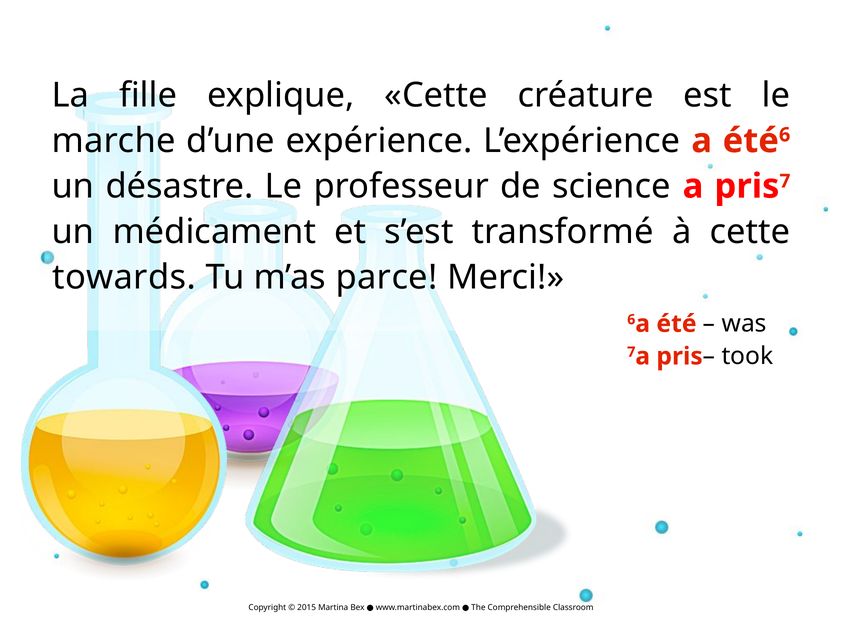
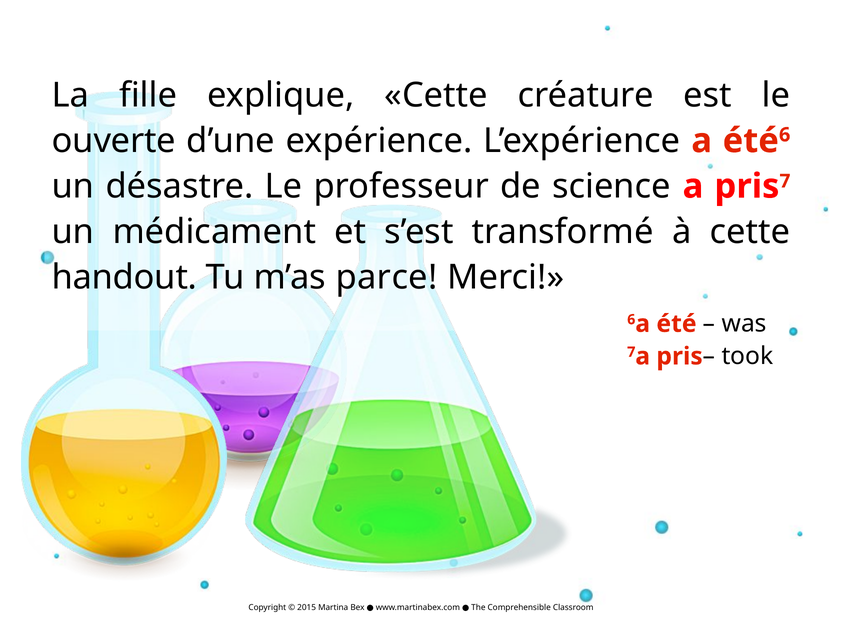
marche: marche -> ouverte (114, 141)
towards: towards -> handout (124, 278)
